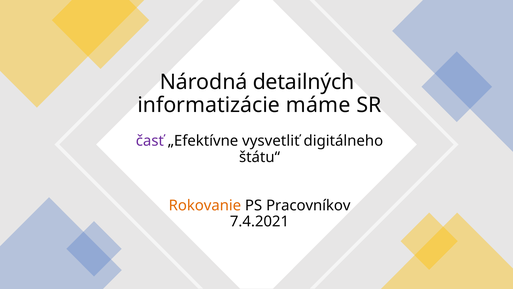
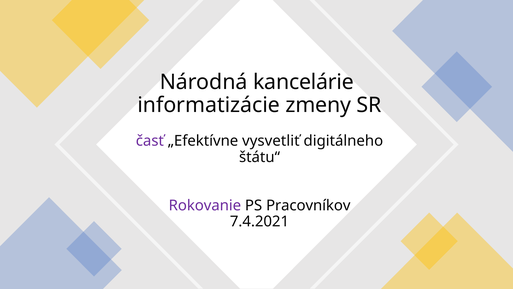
detailných: detailných -> kancelárie (303, 82)
máme: máme -> zmeny (318, 105)
Rokovanie colour: orange -> purple (205, 205)
